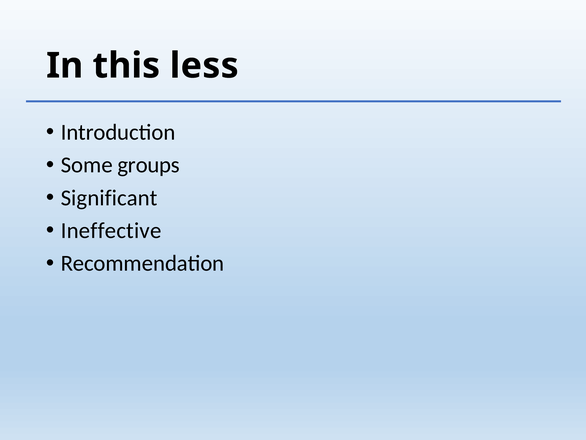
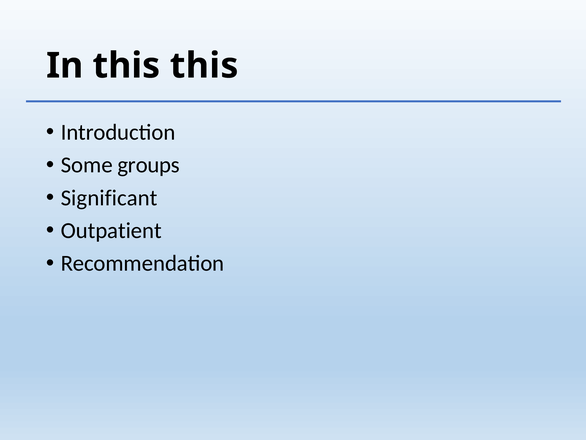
this less: less -> this (204, 66)
Ineffective: Ineffective -> Outpatient (111, 230)
